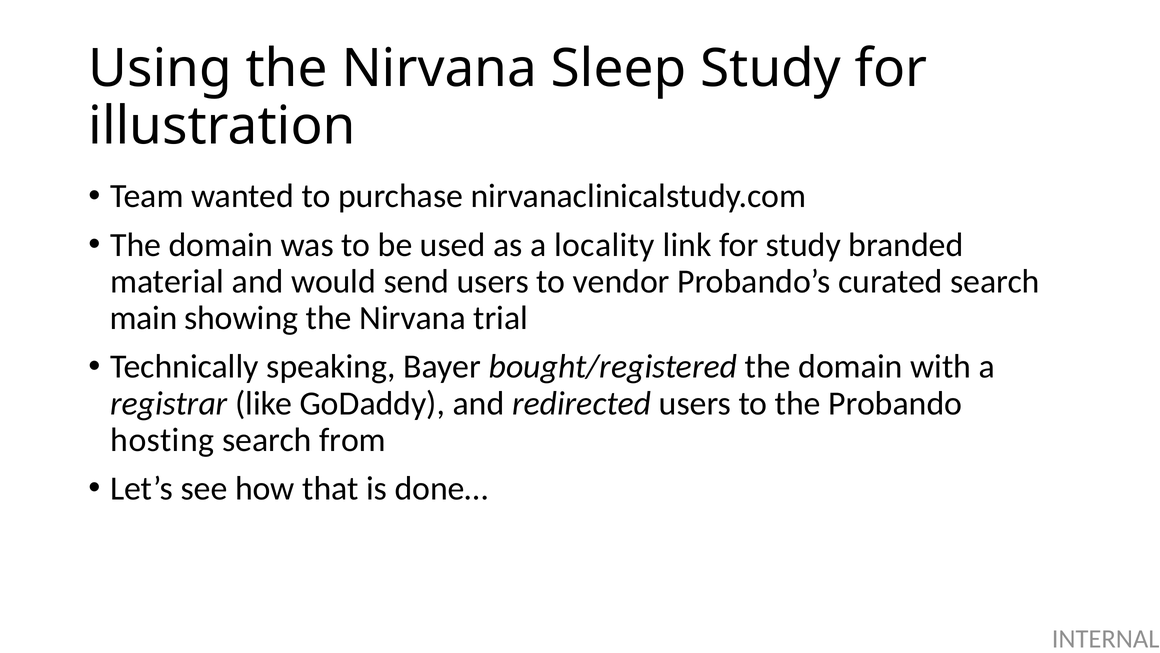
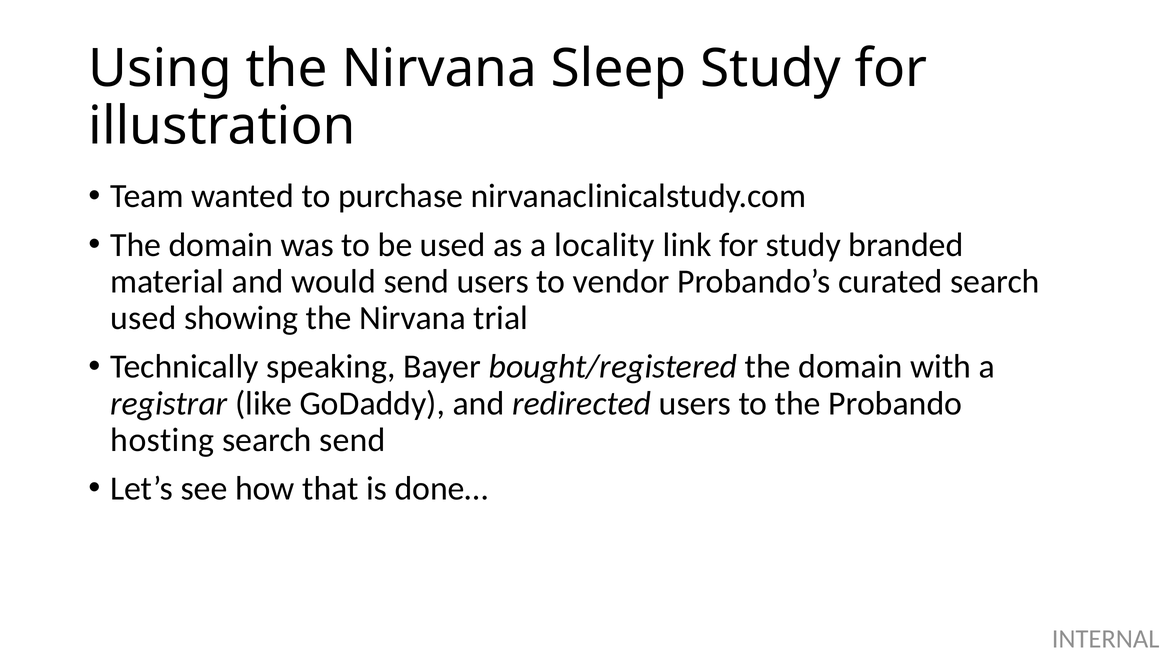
main: main -> used (143, 318)
search from: from -> send (352, 440)
